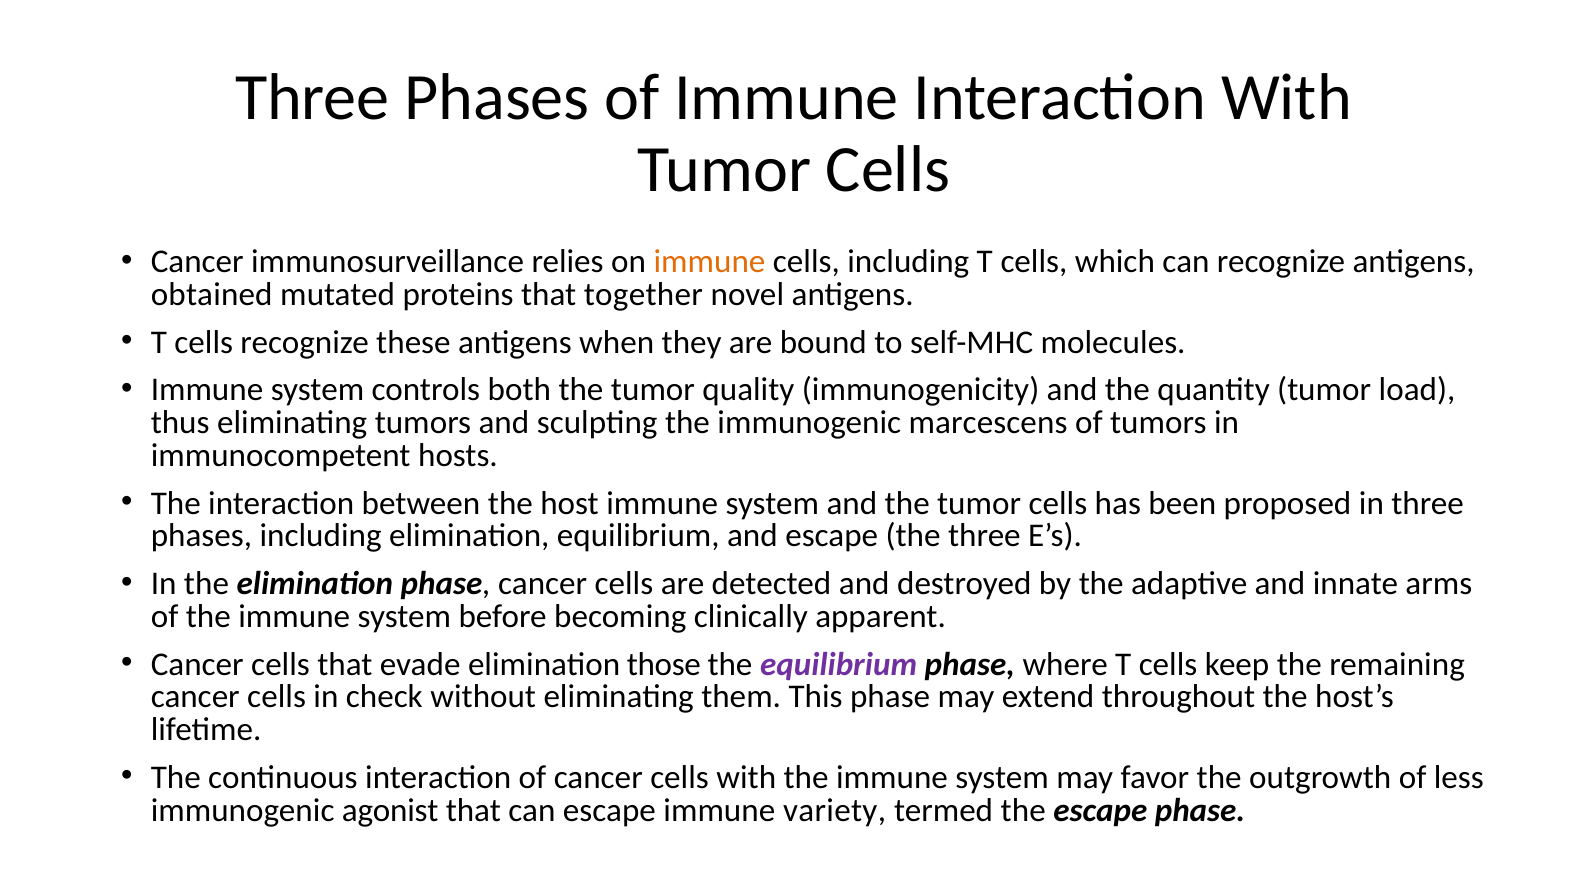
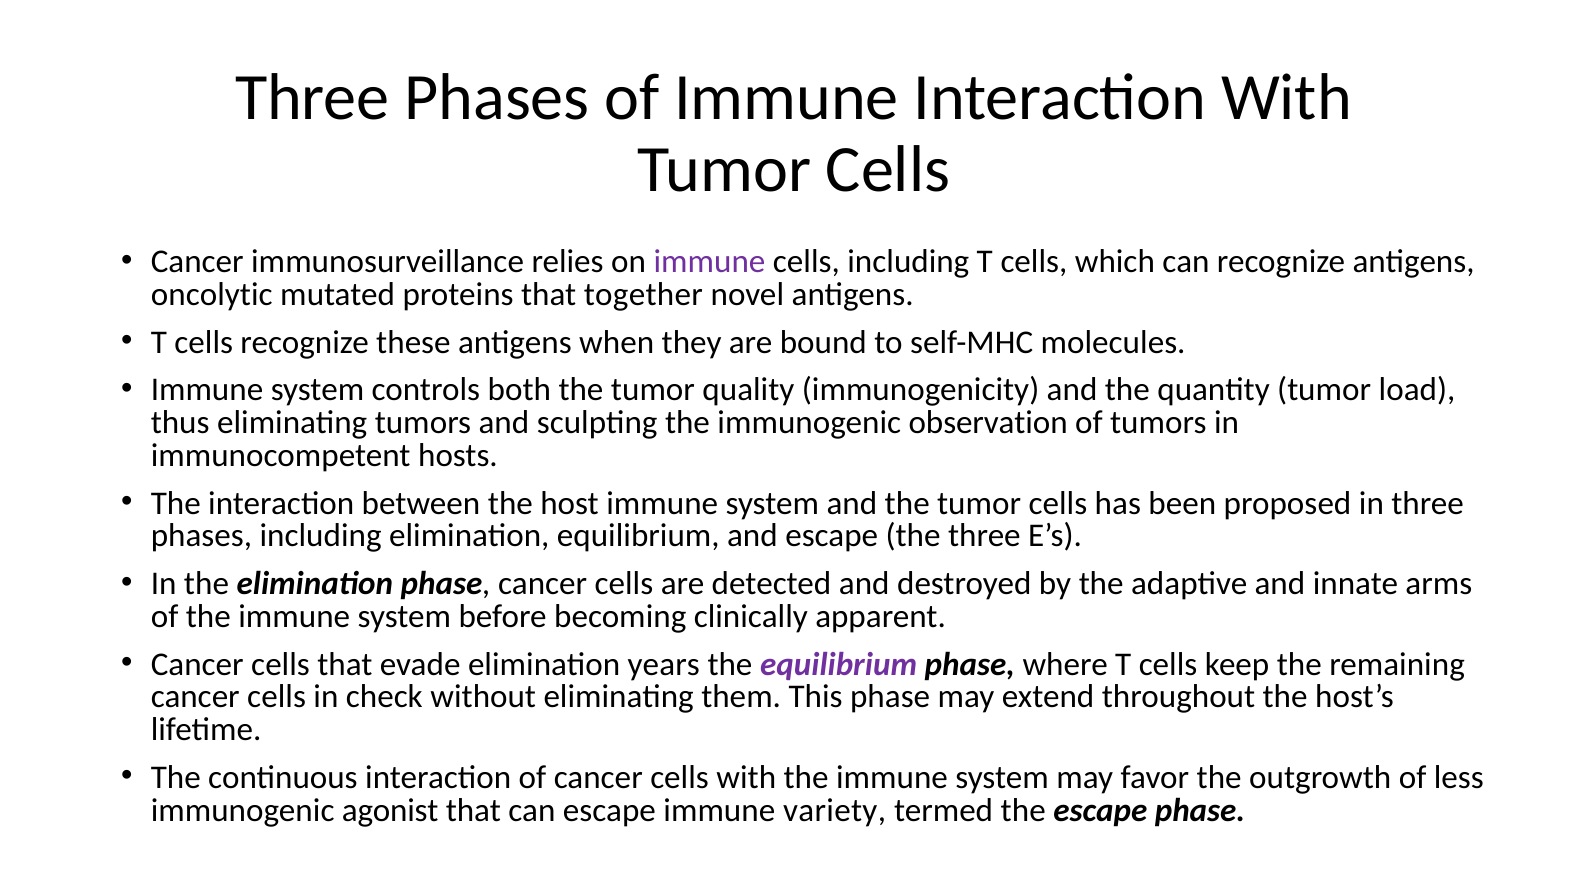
immune colour: orange -> purple (709, 262)
obtained: obtained -> oncolytic (212, 295)
marcescens: marcescens -> observation (988, 423)
those: those -> years (664, 664)
